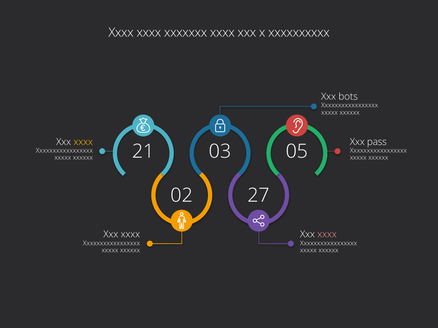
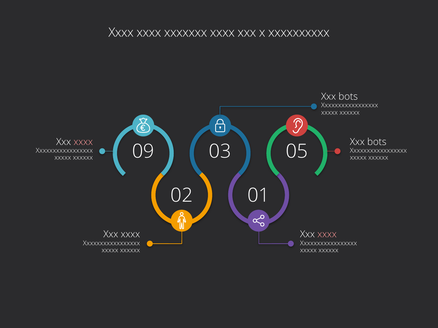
xxxx colour: yellow -> pink (83, 142)
pass: pass -> bots (377, 142)
21: 21 -> 09 (143, 152)
27: 27 -> 01 (259, 196)
